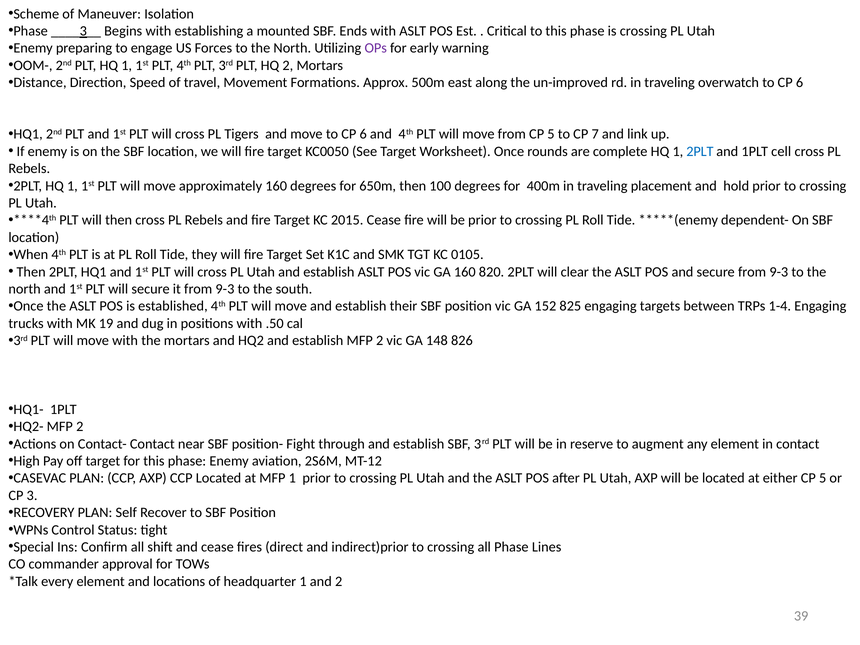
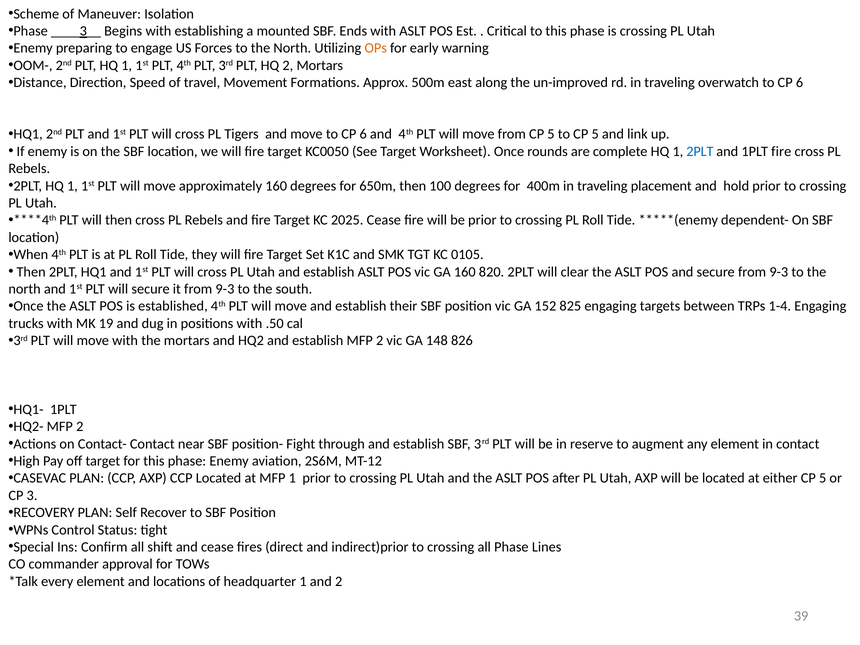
OPs colour: purple -> orange (376, 48)
to CP 7: 7 -> 5 (595, 134)
1PLT cell: cell -> fire (781, 151)
2015: 2015 -> 2025 (347, 220)
